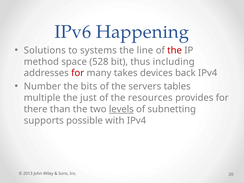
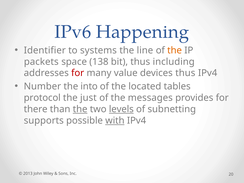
Solutions: Solutions -> Identifier (45, 50)
the colour: red -> orange (175, 50)
method: method -> packets (41, 62)
528: 528 -> 138 (99, 62)
takes: takes -> value (126, 73)
devices back: back -> thus (185, 73)
bits: bits -> into (89, 86)
servers: servers -> located (145, 86)
multiple: multiple -> protocol (42, 98)
resources: resources -> messages (150, 98)
the underline: none -> present (80, 109)
with underline: none -> present (115, 121)
